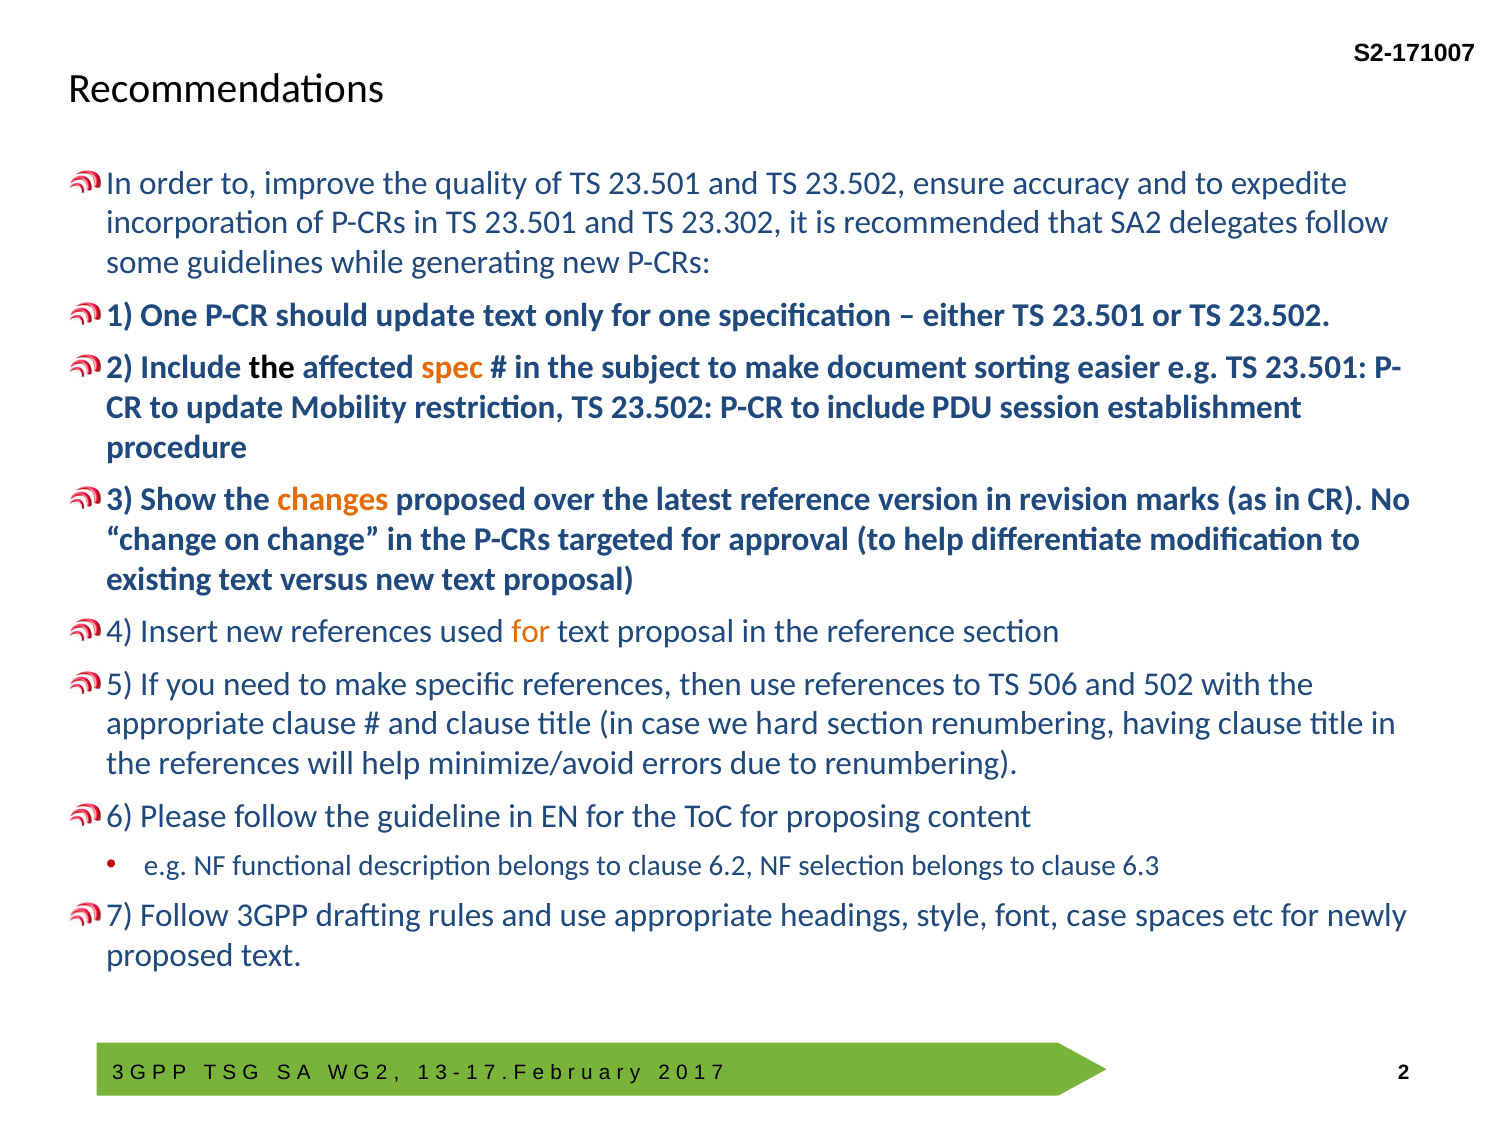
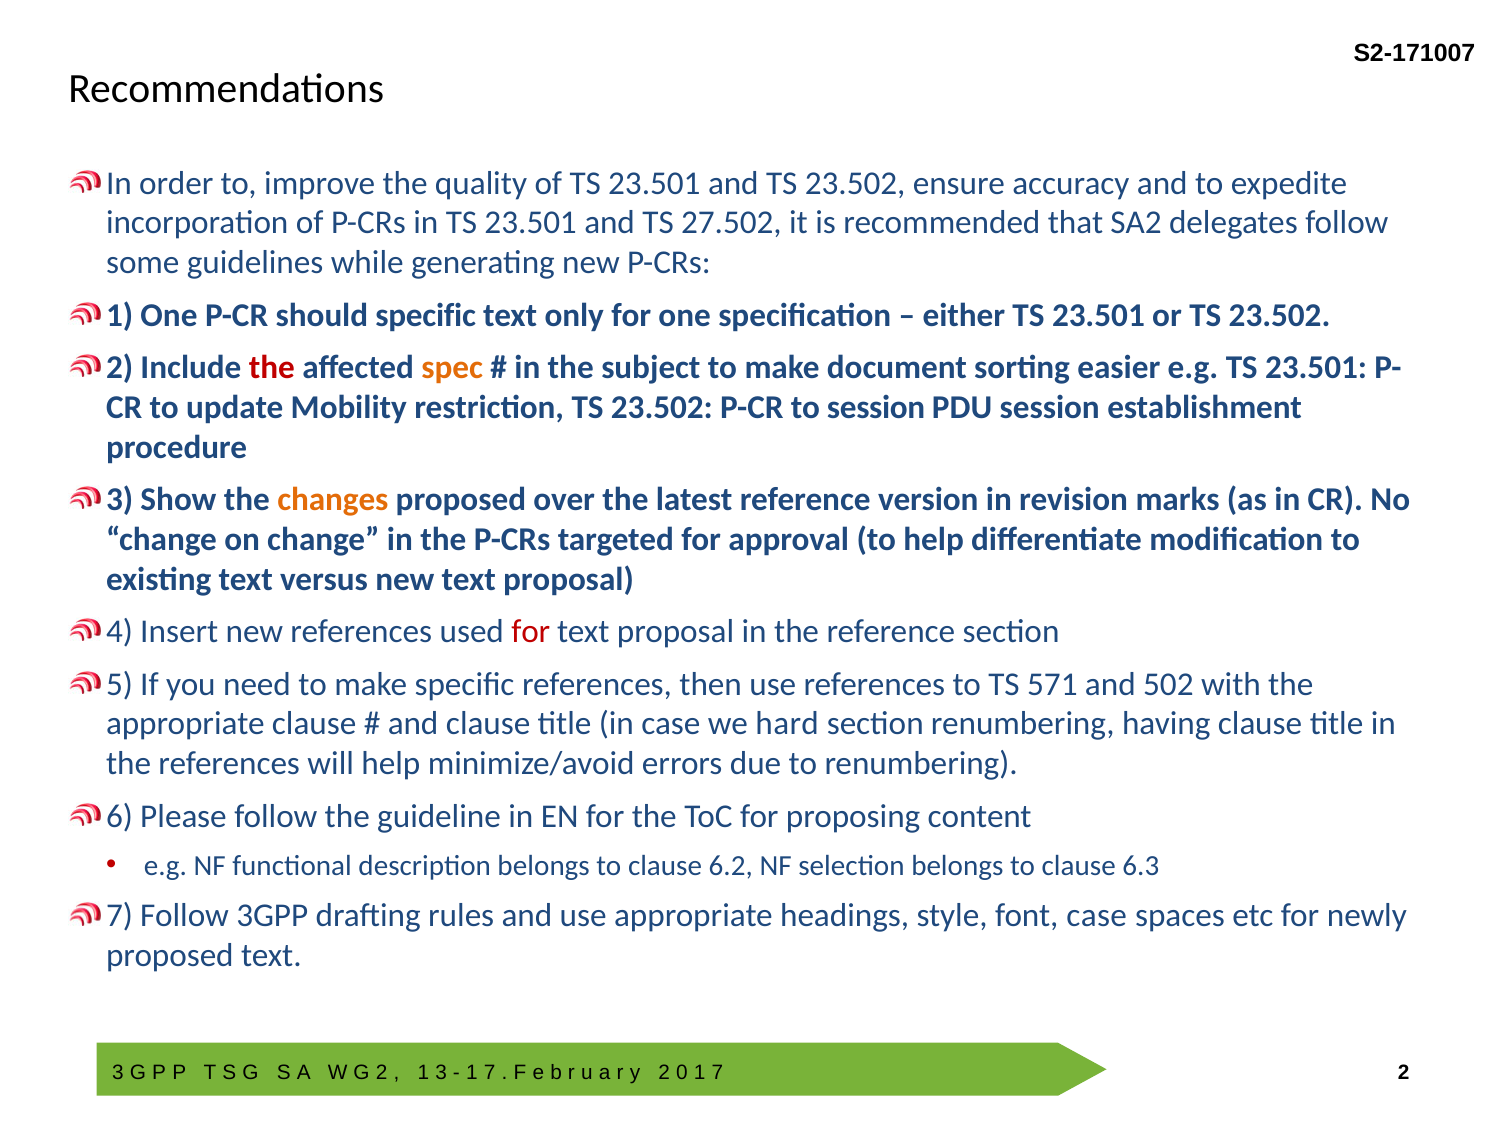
23.302: 23.302 -> 27.502 (731, 223)
should update: update -> specific (426, 315)
the colour: black -> red (272, 368)
to include: include -> session (876, 408)
for colour: orange -> red (531, 632)
506: 506 -> 571 (1052, 685)
